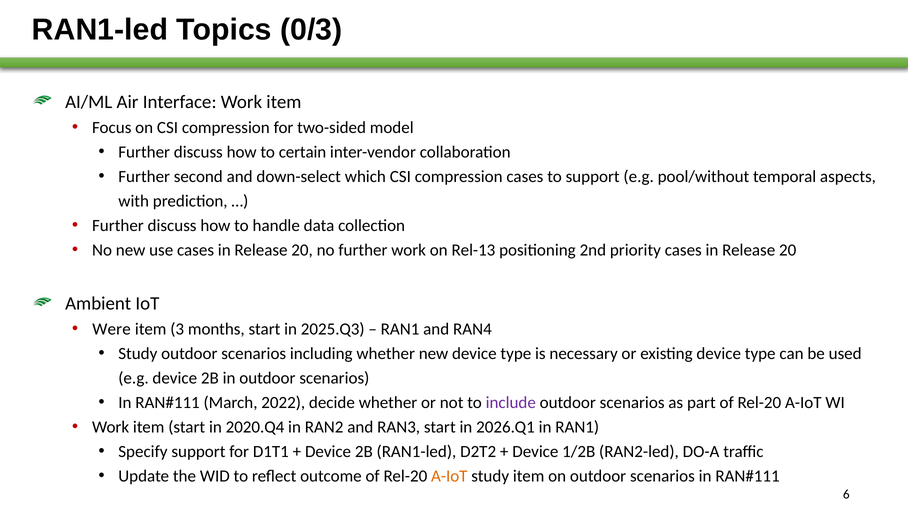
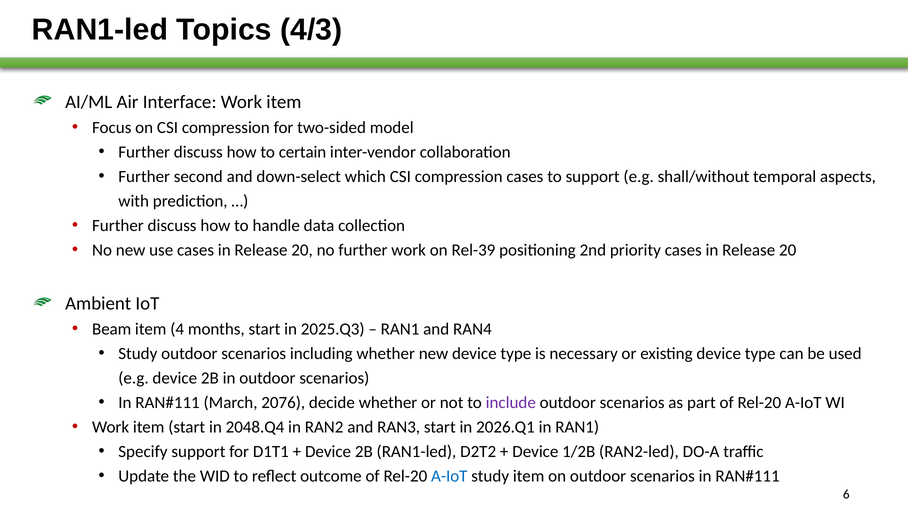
0/3: 0/3 -> 4/3 (311, 30)
pool/without: pool/without -> shall/without (703, 176)
Rel-13: Rel-13 -> Rel-39 (473, 250)
Were: Were -> Beam (112, 329)
3: 3 -> 4 (177, 329)
2022: 2022 -> 2076 (283, 402)
2020.Q4: 2020.Q4 -> 2048.Q4 (255, 427)
A-IoT colour: orange -> blue (449, 476)
